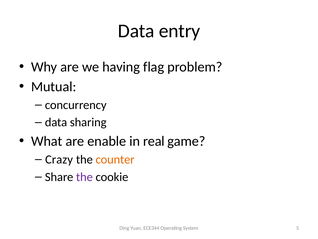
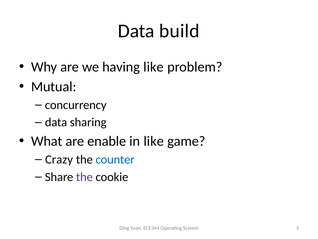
entry: entry -> build (179, 31)
having flag: flag -> like (154, 67)
in real: real -> like (154, 141)
counter colour: orange -> blue (115, 159)
